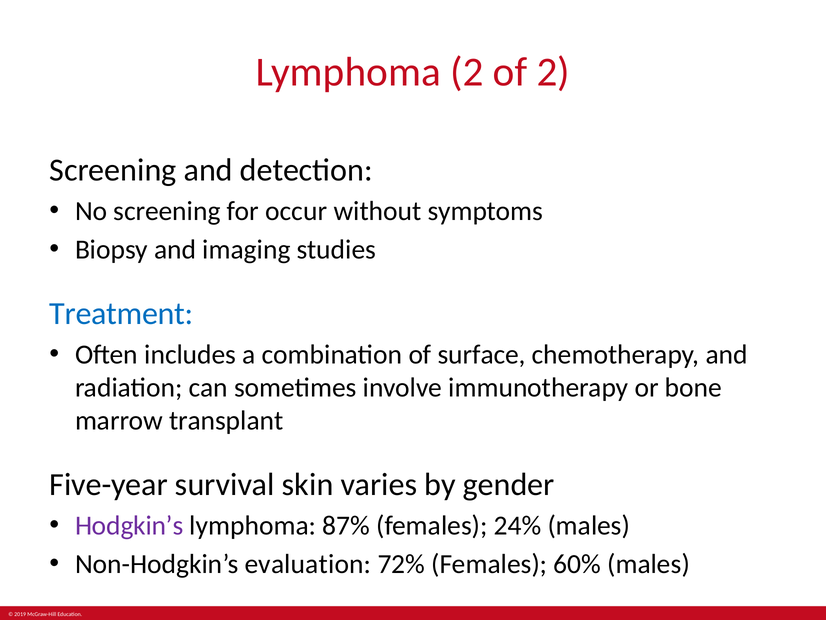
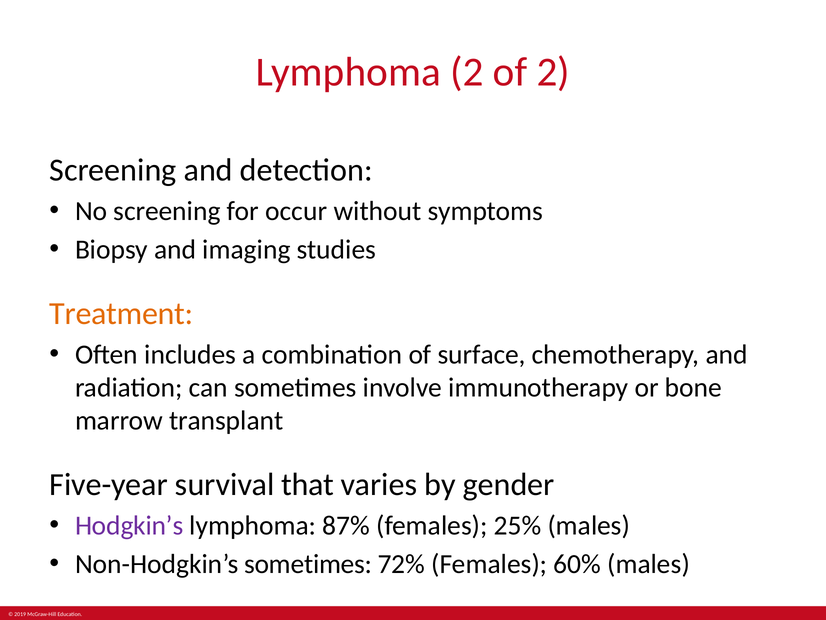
Treatment colour: blue -> orange (121, 313)
skin: skin -> that (308, 484)
24%: 24% -> 25% (517, 525)
Non-Hodgkin’s evaluation: evaluation -> sometimes (308, 564)
